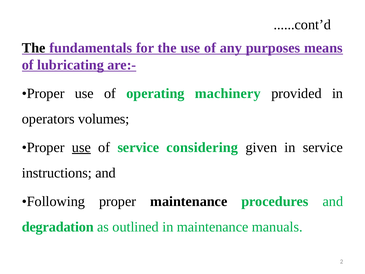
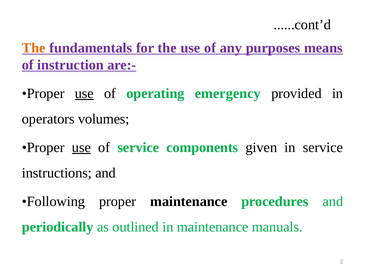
The colour: black -> orange (34, 48)
lubricating: lubricating -> instruction (71, 65)
use underline: none -> present (84, 93)
machinery: machinery -> emergency (228, 93)
considering: considering -> components (202, 147)
degradation: degradation -> periodically (58, 227)
